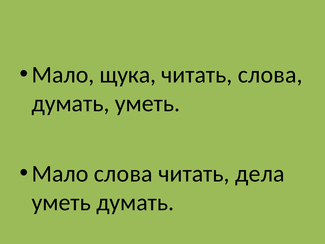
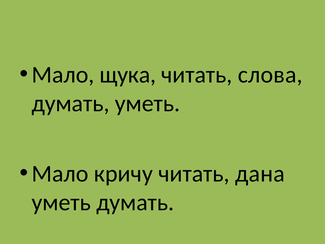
Мало слова: слова -> кричу (123, 174)
дела: дела -> дана (260, 174)
